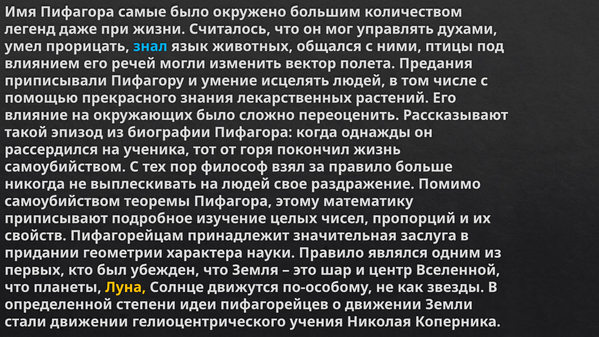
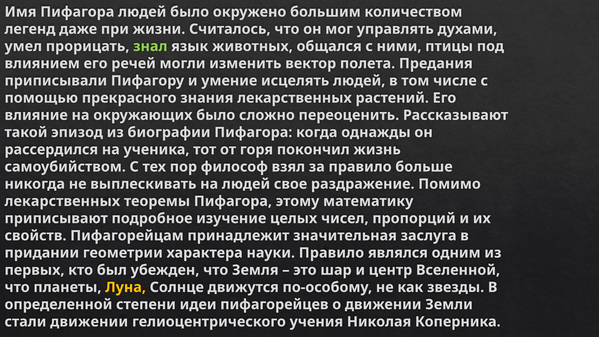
Пифагора самые: самые -> людей (142, 12)
знал colour: light blue -> light green (150, 46)
самоубийством: самоубийством -> лекарственных (62, 201)
